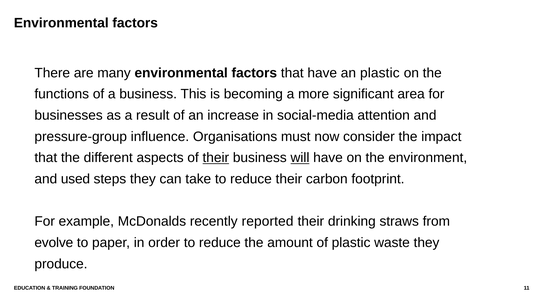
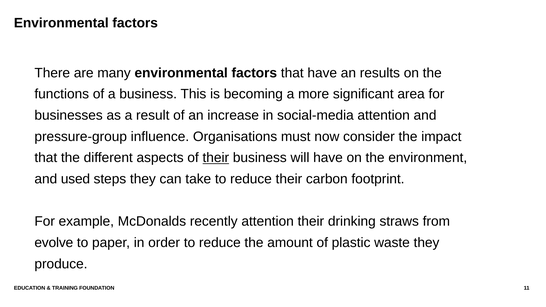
an plastic: plastic -> results (380, 73)
will underline: present -> none (300, 158)
recently reported: reported -> attention (268, 222)
